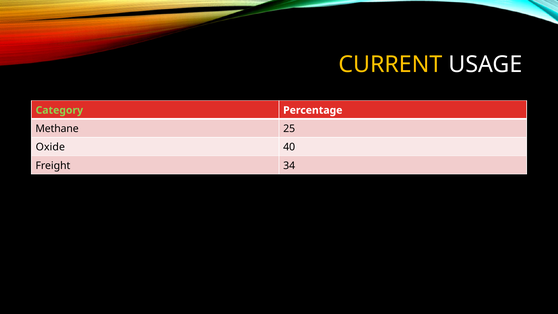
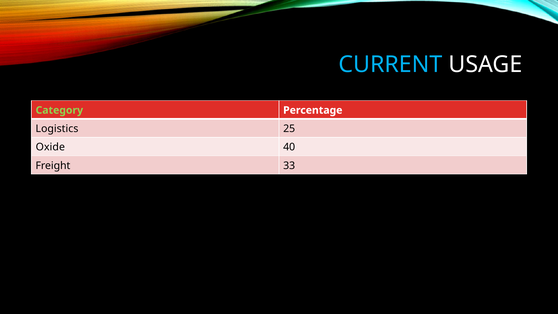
CURRENT colour: yellow -> light blue (390, 64)
Methane: Methane -> Logistics (57, 129)
34: 34 -> 33 (289, 166)
